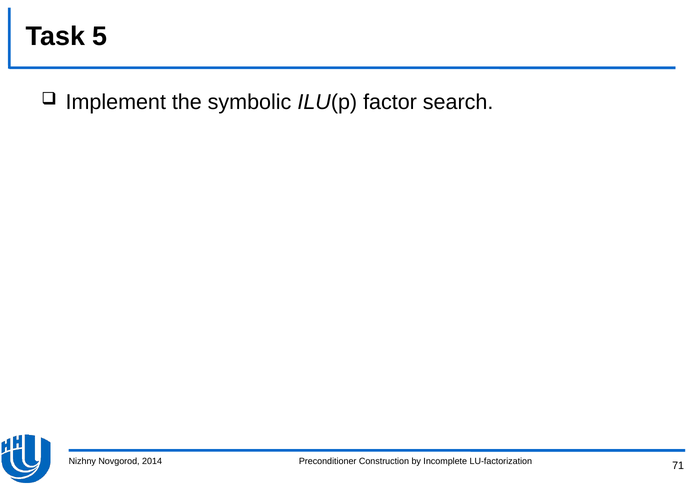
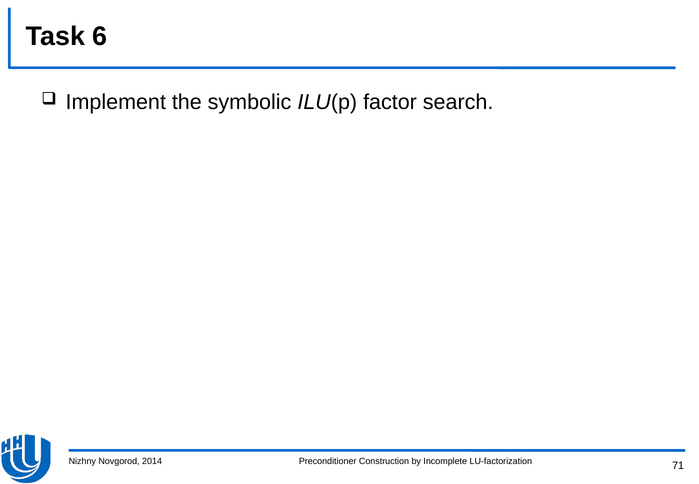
5: 5 -> 6 (100, 36)
